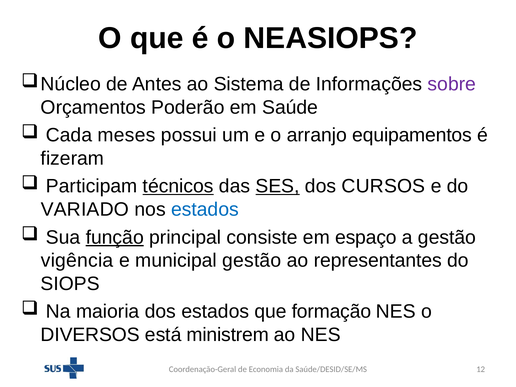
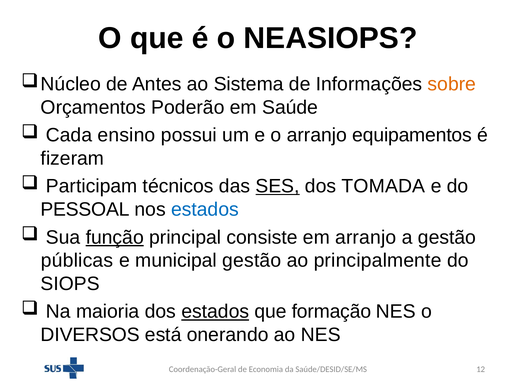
sobre colour: purple -> orange (452, 84)
meses: meses -> ensino (126, 135)
técnicos underline: present -> none (178, 186)
CURSOS: CURSOS -> TOMADA (383, 186)
VARIADO: VARIADO -> PESSOAL (85, 209)
em espaço: espaço -> arranjo (366, 237)
vigência: vigência -> públicas (77, 261)
representantes: representantes -> principalmente (378, 261)
estados underline: none -> present (215, 312)
ministrem: ministrem -> onerando (228, 335)
